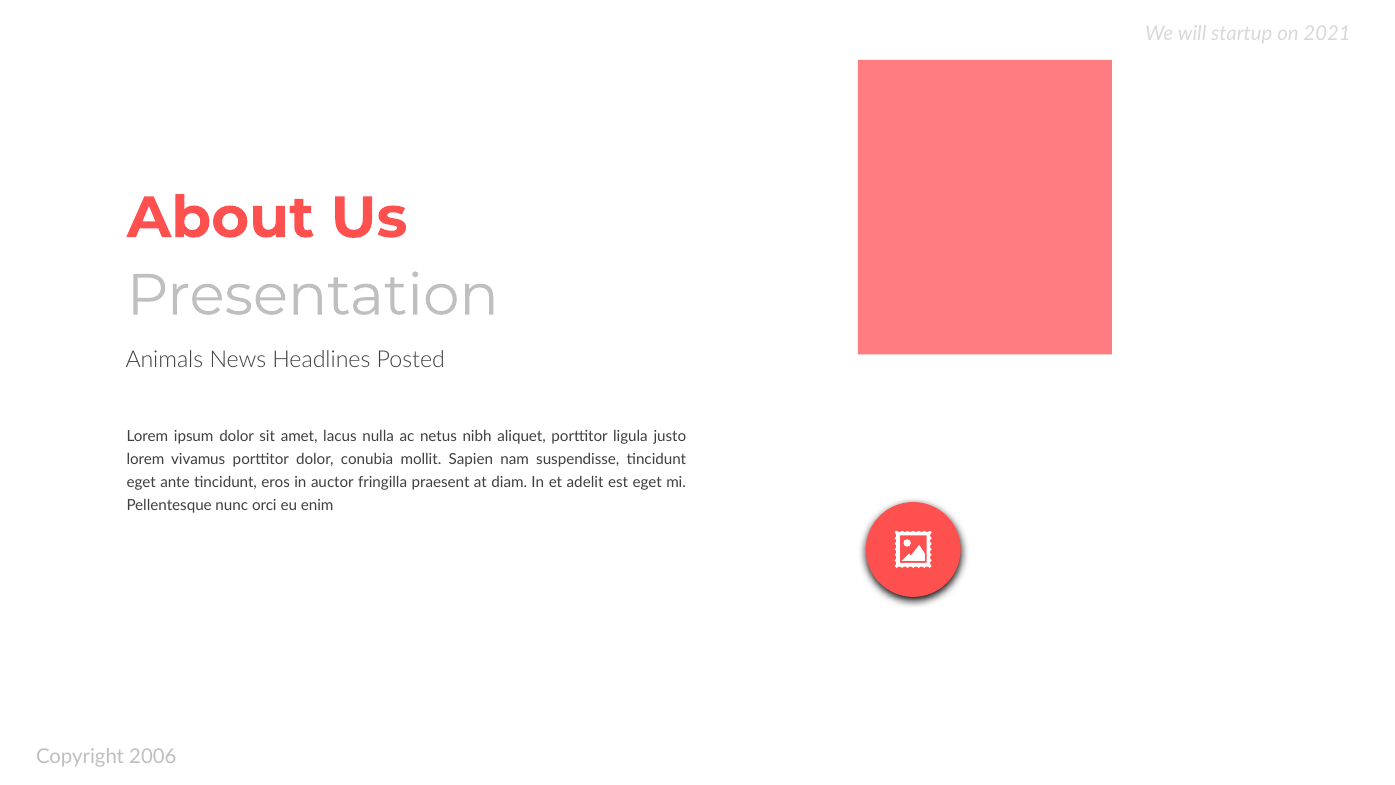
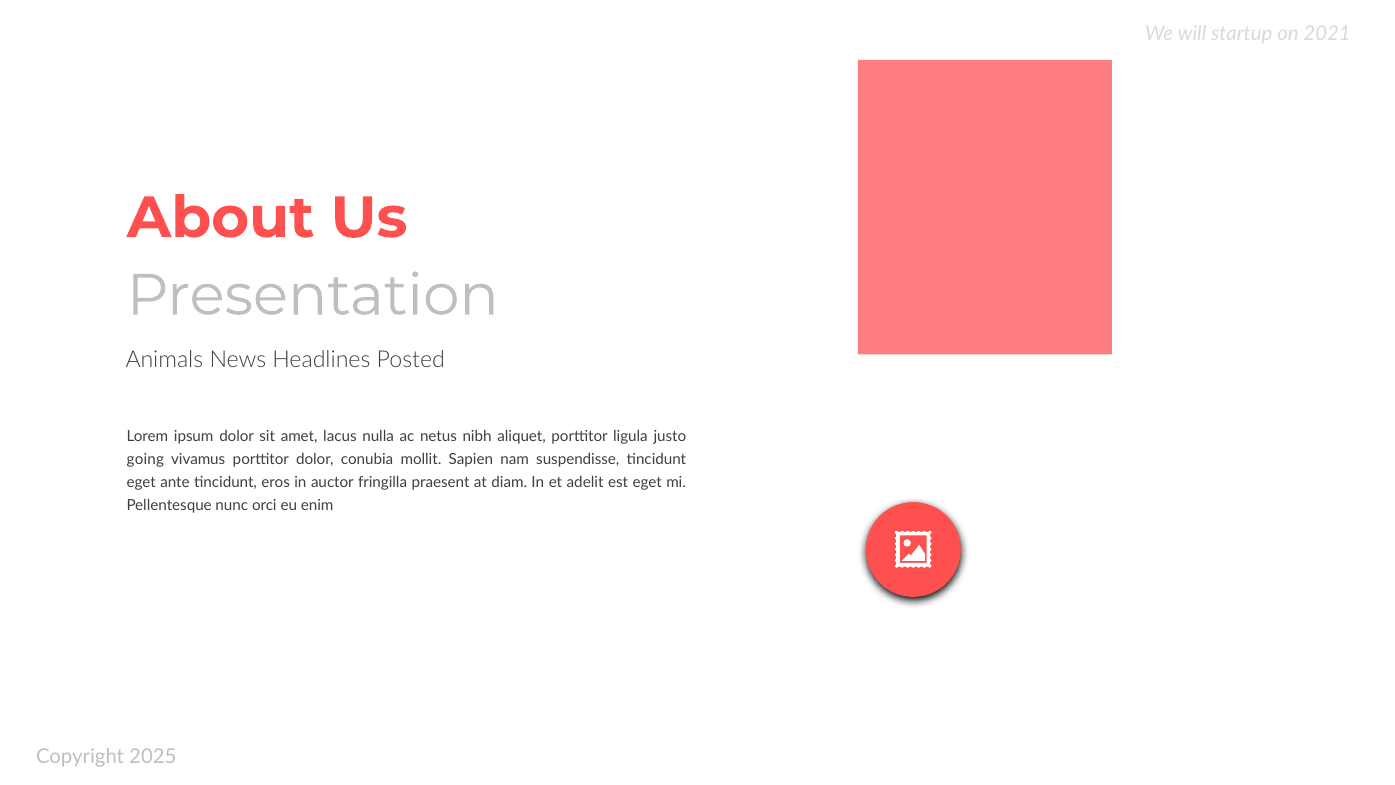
lorem: lorem -> going (145, 459)
2006: 2006 -> 2025 (153, 757)
